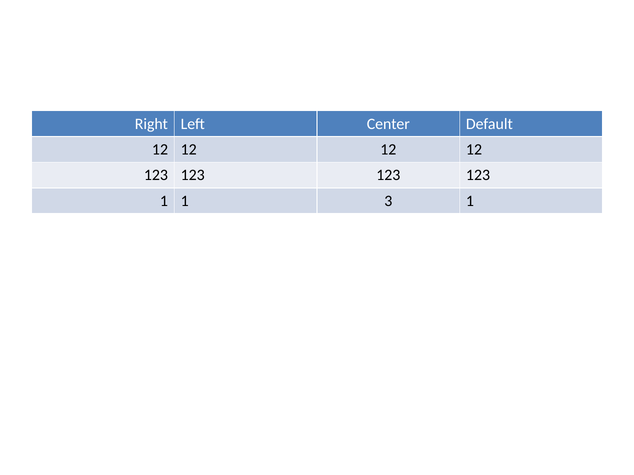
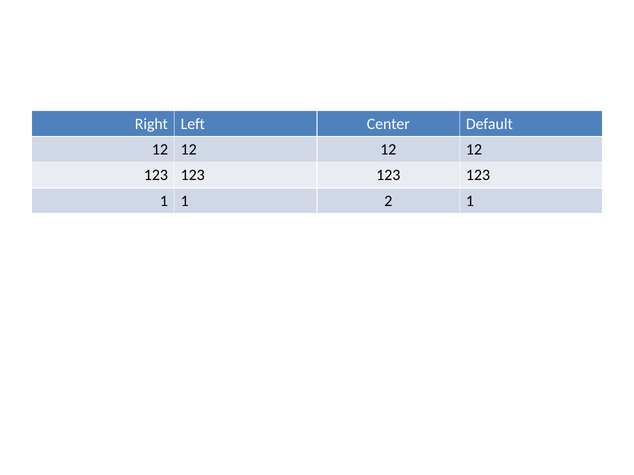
3: 3 -> 2 (388, 201)
